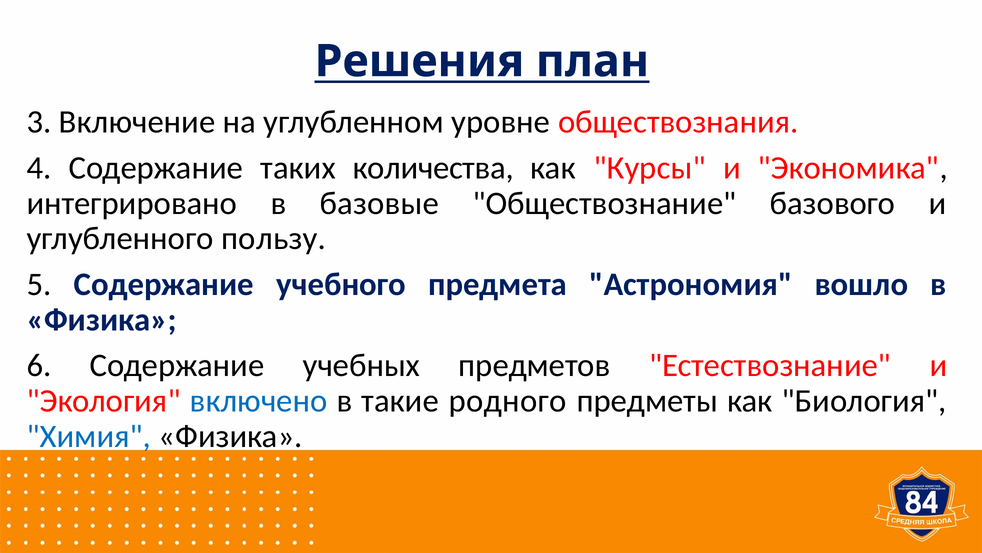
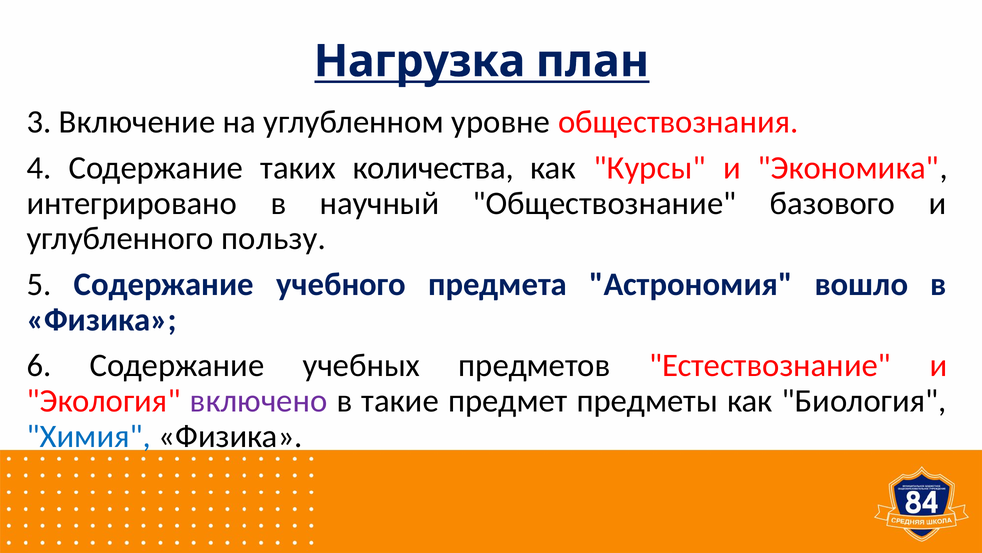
Решения: Решения -> Нагрузка (420, 61)
базовые: базовые -> научный (380, 203)
включено colour: blue -> purple (259, 400)
родного: родного -> предмет (508, 400)
